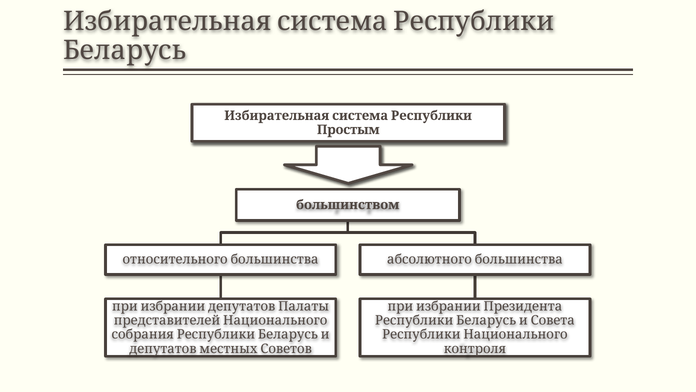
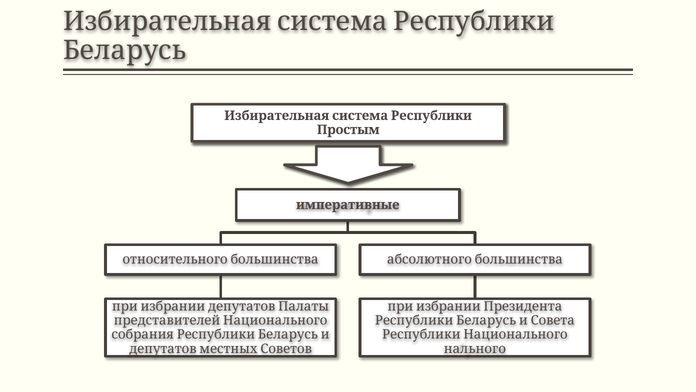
большинством: большинством -> императивные (348, 205)
контроля: контроля -> нального (475, 348)
